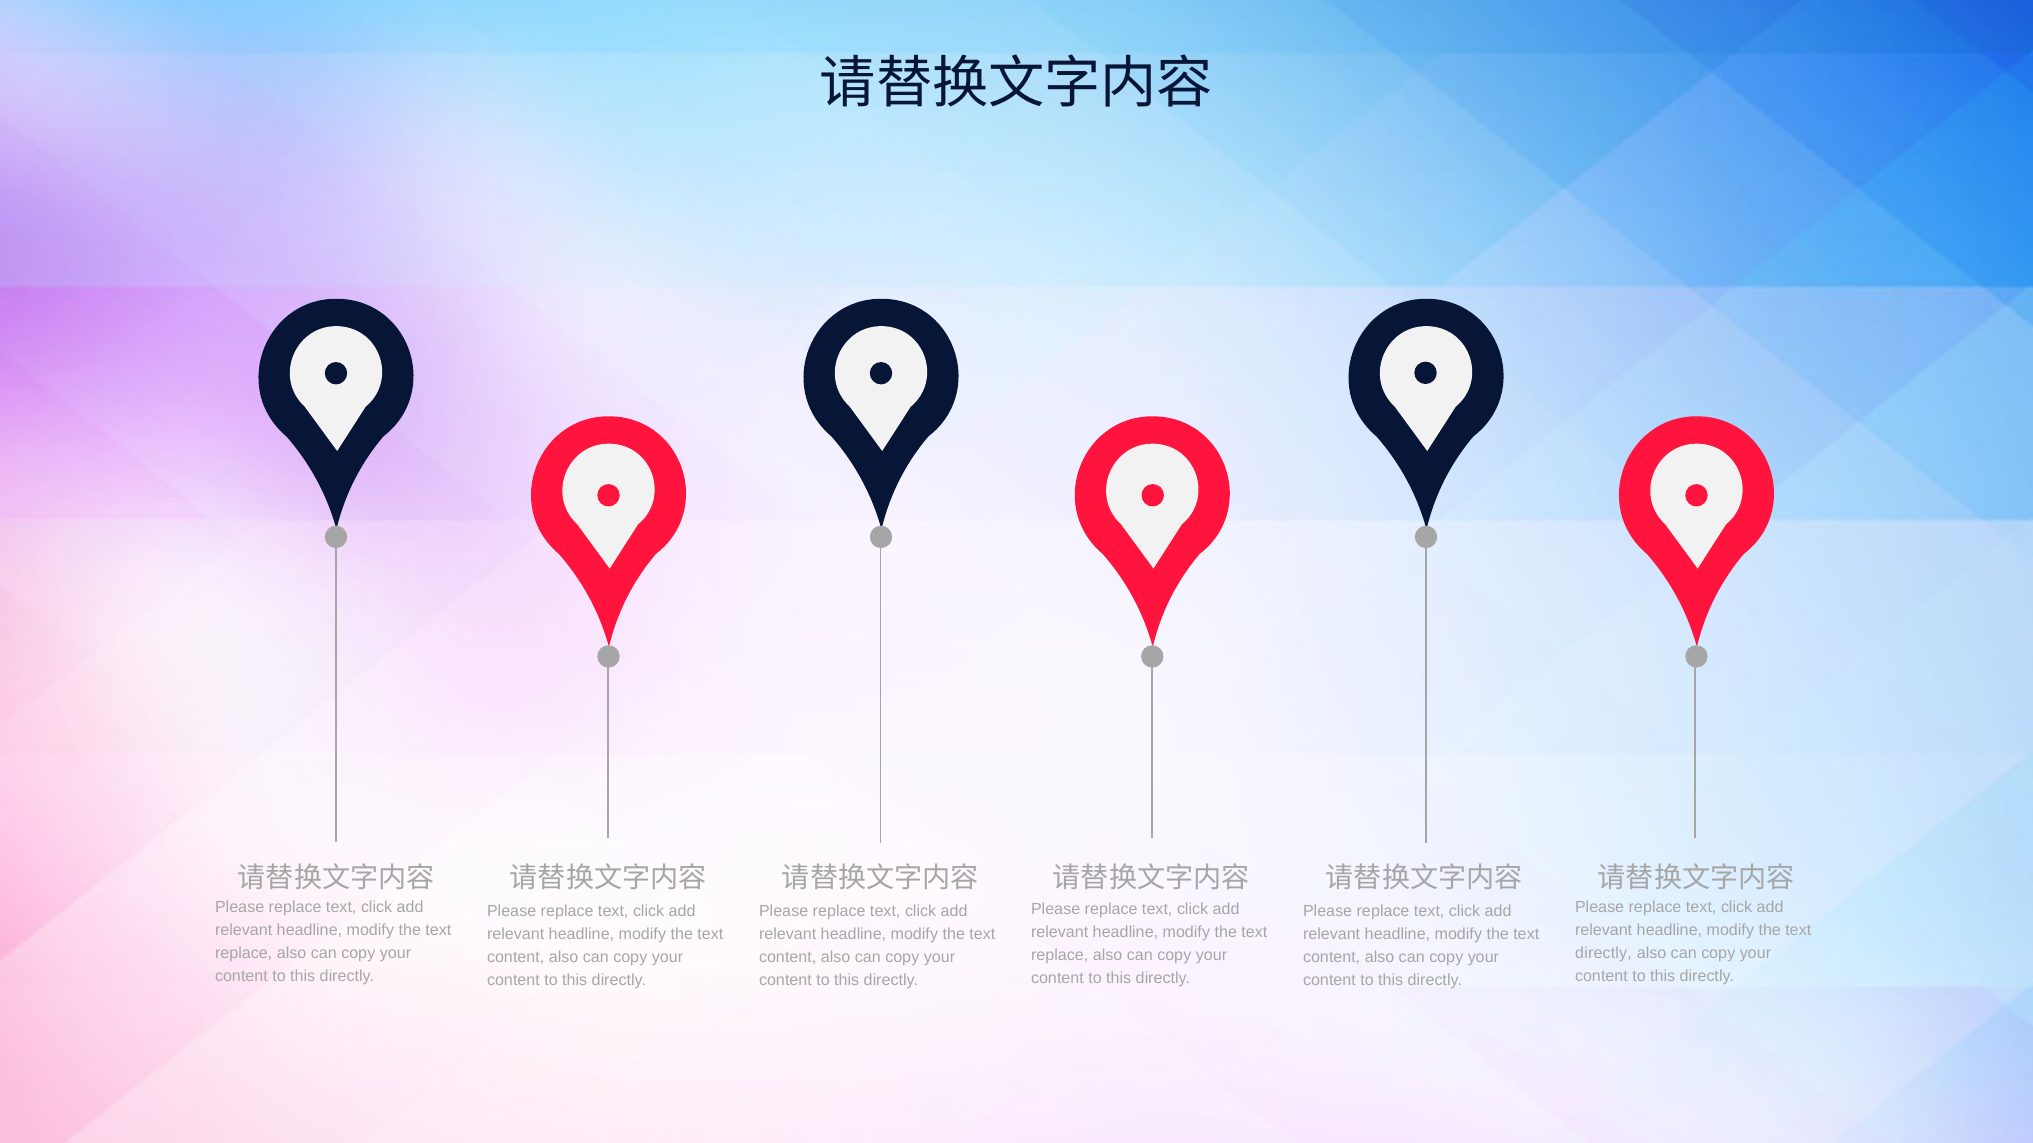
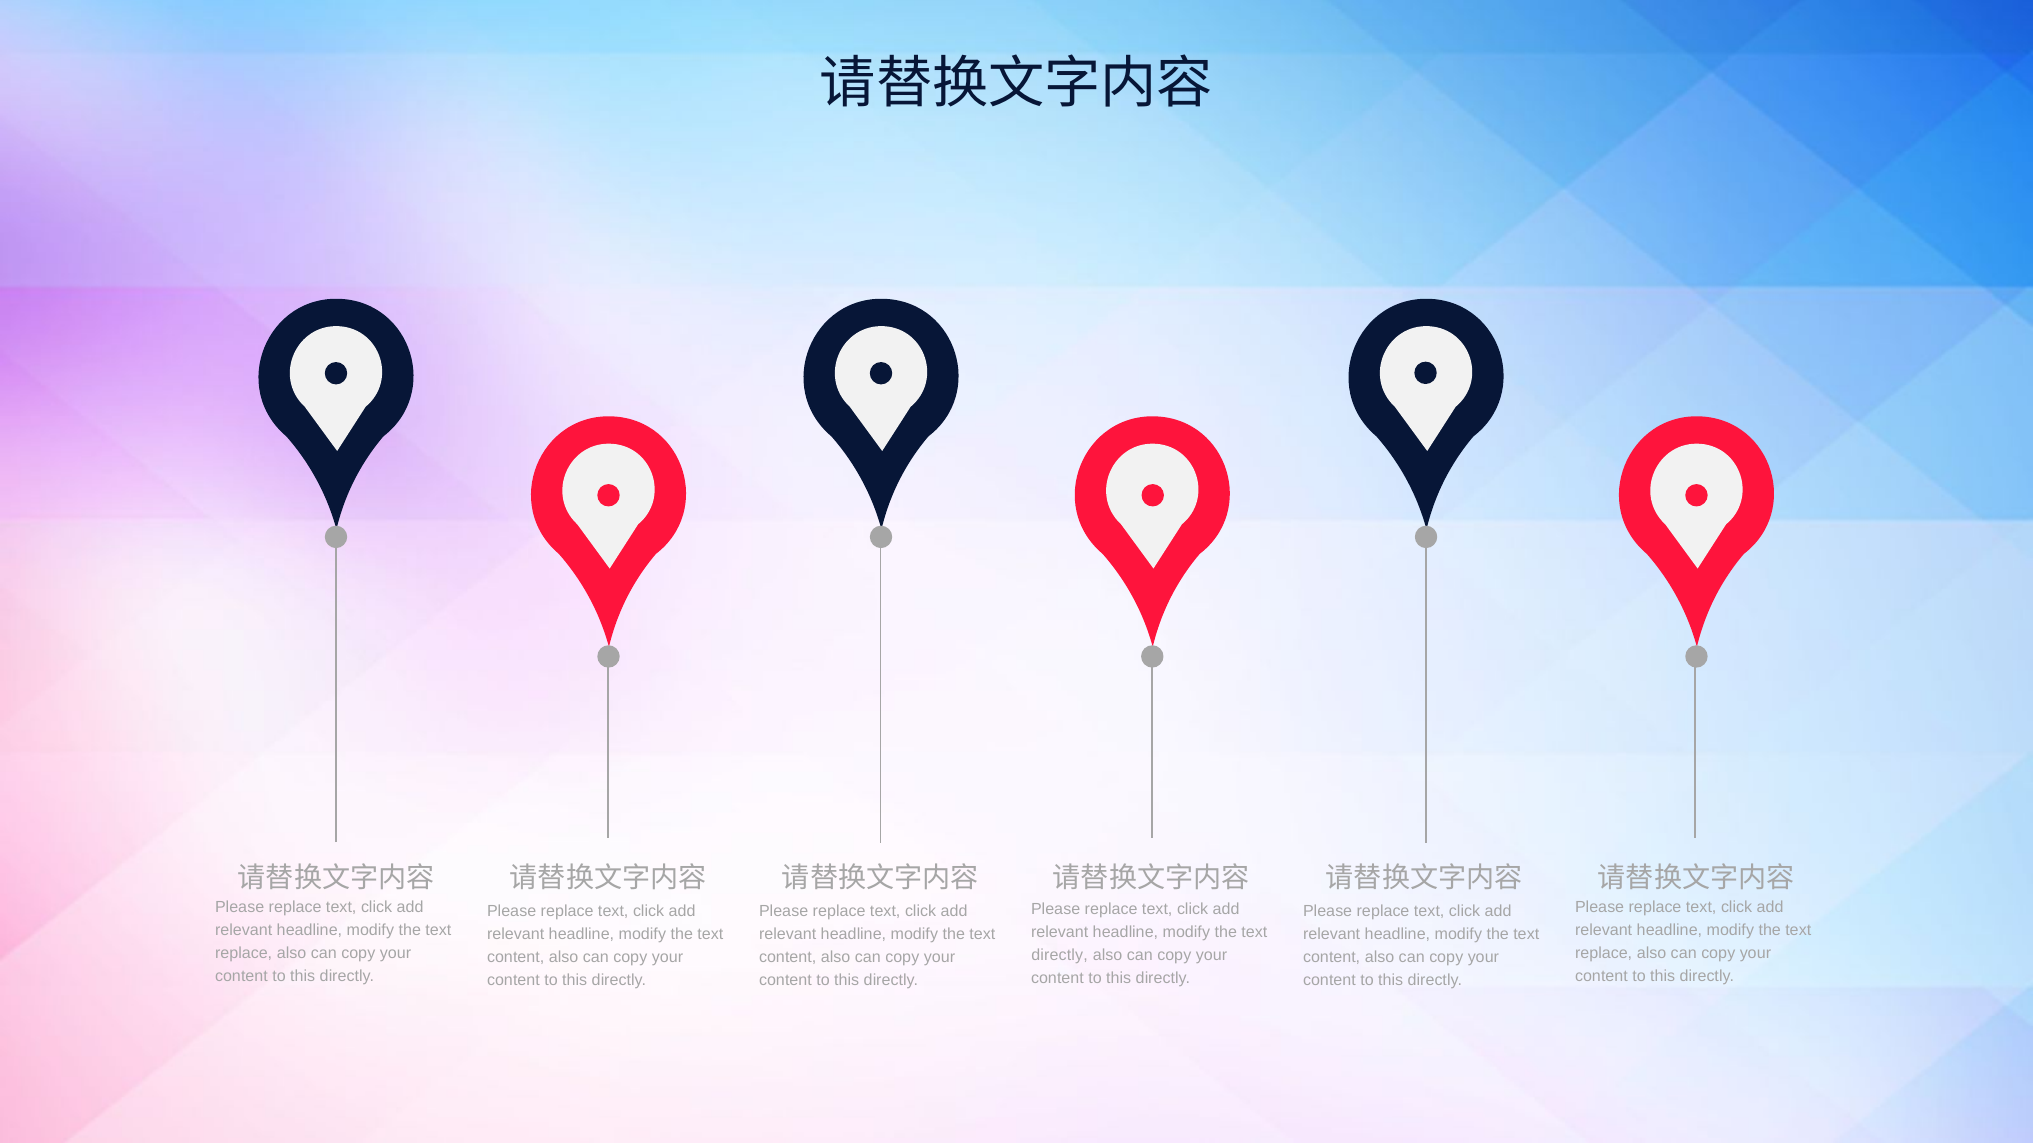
directly: directly -> replace (1604, 953)
replace: replace -> directly (1060, 956)
